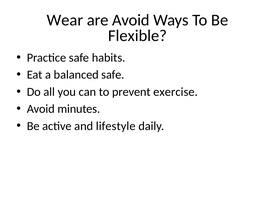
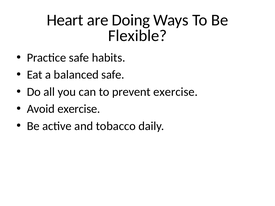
Wear: Wear -> Heart (65, 20)
are Avoid: Avoid -> Doing (131, 20)
Avoid minutes: minutes -> exercise (79, 109)
lifestyle: lifestyle -> tobacco (116, 126)
